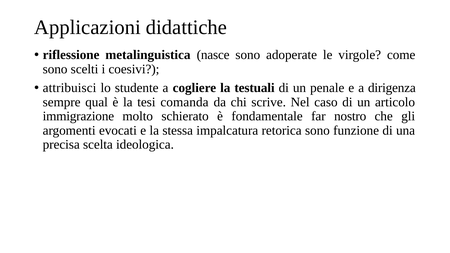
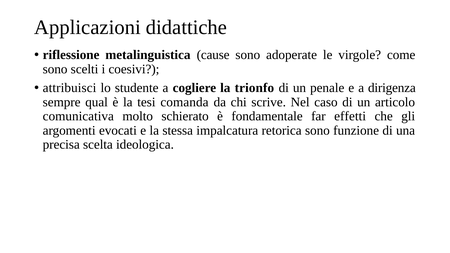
nasce: nasce -> cause (213, 55)
testuali: testuali -> trionfo (254, 88)
immigrazione: immigrazione -> comunicativa (78, 116)
nostro: nostro -> effetti (350, 116)
